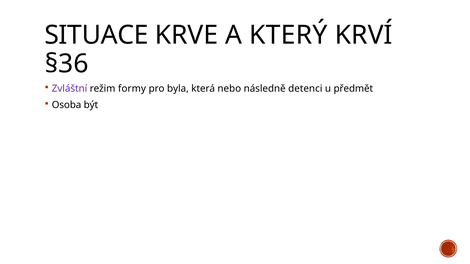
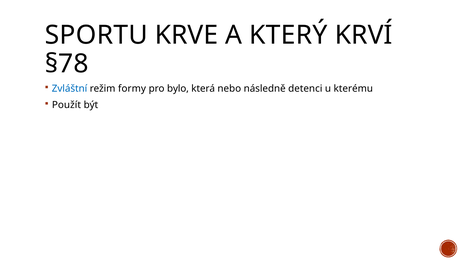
SITUACE: SITUACE -> SPORTU (96, 35)
§36: §36 -> §78 (67, 64)
Zvláštní colour: purple -> blue (70, 89)
byla: byla -> bylo (178, 89)
předmět: předmět -> kterému (353, 89)
Osoba: Osoba -> Použít (66, 105)
